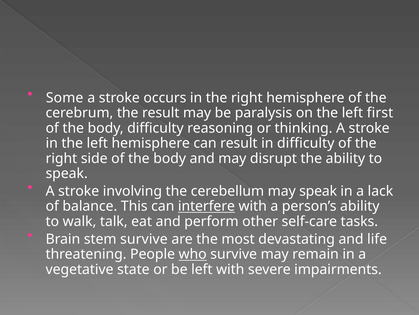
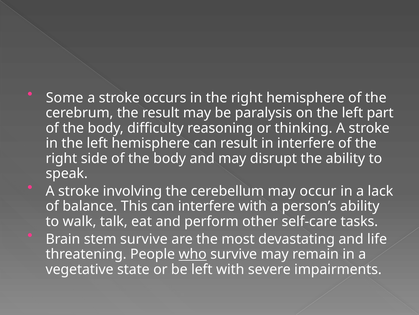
first: first -> part (380, 113)
in difficulty: difficulty -> interfere (306, 143)
may speak: speak -> occur (318, 191)
interfere underline: present -> none (206, 206)
